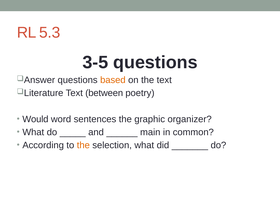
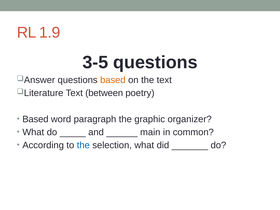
5.3: 5.3 -> 1.9 (50, 33)
Would: Would -> Based (35, 119)
sentences: sentences -> paragraph (95, 119)
the colour: orange -> blue (83, 145)
